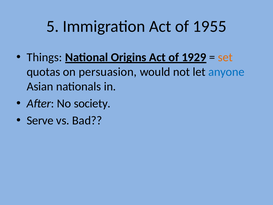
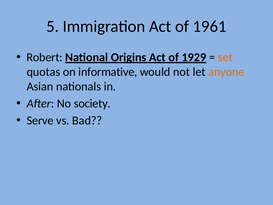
1955: 1955 -> 1961 (210, 26)
Things: Things -> Robert (45, 57)
persuasion: persuasion -> informative (108, 72)
anyone colour: blue -> orange (226, 72)
